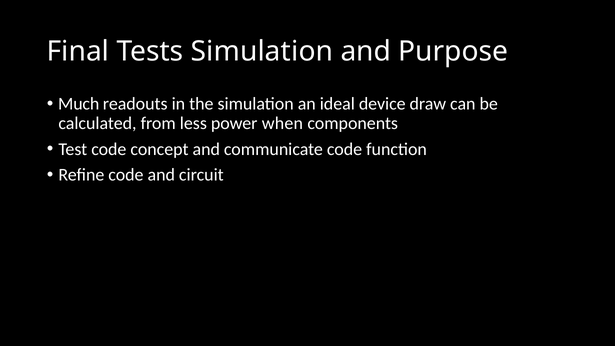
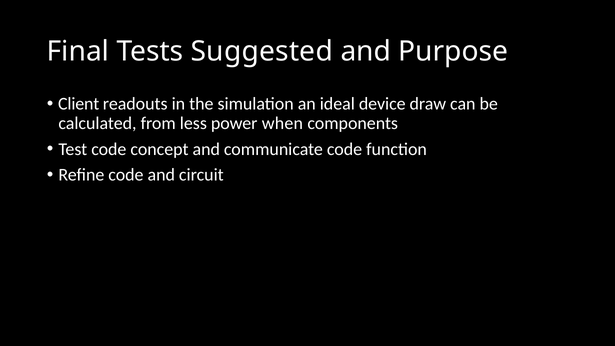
Tests Simulation: Simulation -> Suggested (262, 52)
Much: Much -> Client (79, 104)
